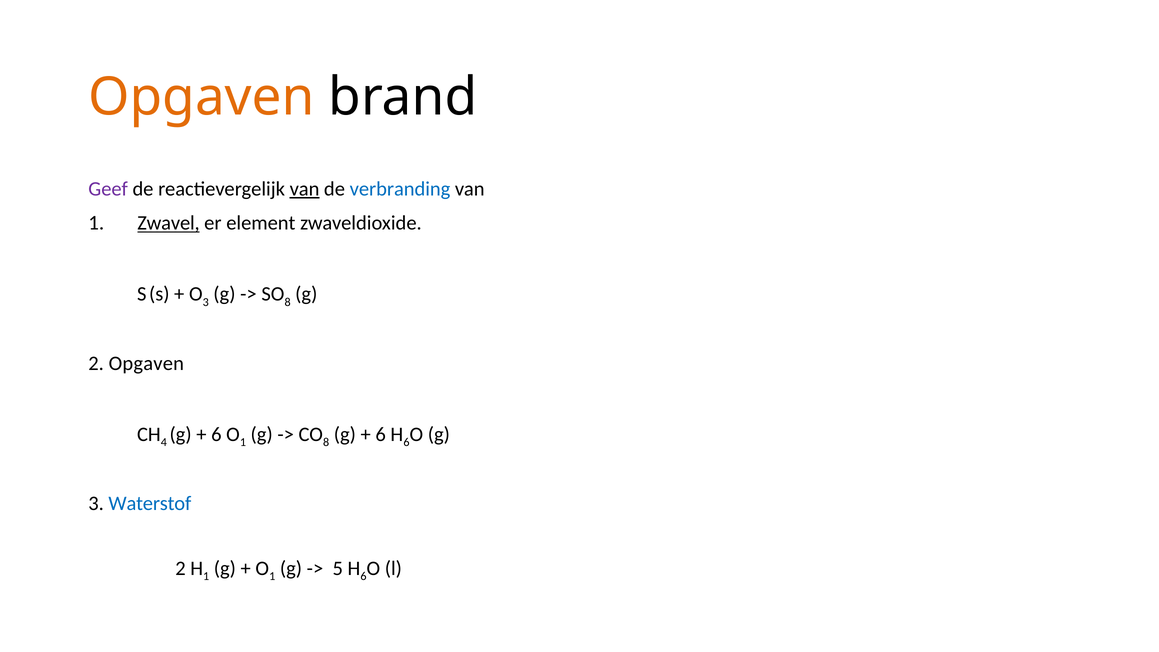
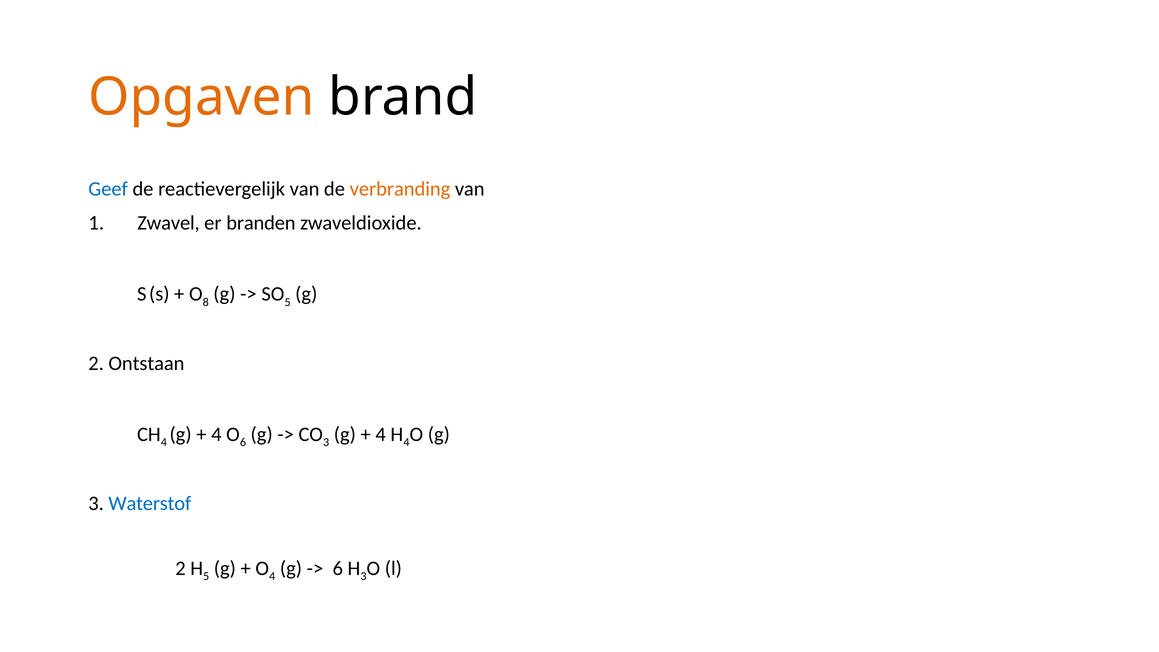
Geef colour: purple -> blue (108, 189)
van underline: present -> none (305, 189)
verbranding colour: blue -> orange (400, 189)
Zwavel underline: present -> none (169, 223)
element: element -> branden (261, 223)
3: 3 -> 8 (206, 302)
8: 8 -> 5 (288, 302)
2 Opgaven: Opgaven -> Ontstaan (146, 363)
6: 6 -> 4 (216, 434)
1: 1 -> 6 (243, 442)
8: 8 -> 3 (326, 442)
6: 6 -> 4 (381, 434)
6: 6 -> 4 (407, 442)
1: 1 -> 5 (206, 576)
1: 1 -> 4 (272, 576)
5: 5 -> 6 (338, 568)
6: 6 -> 3 (364, 576)
